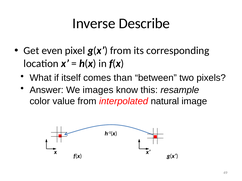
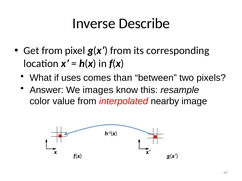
Get even: even -> from (52, 51)
itself: itself -> uses (71, 78)
natural: natural -> nearby (165, 101)
